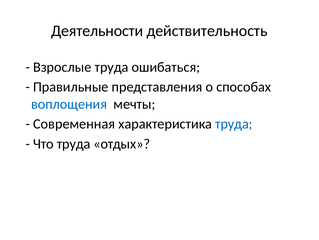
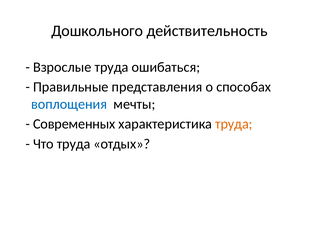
Деятельности: Деятельности -> Дошкольного (97, 31)
Современная: Современная -> Современных (74, 124)
труда colour: blue -> orange (234, 124)
